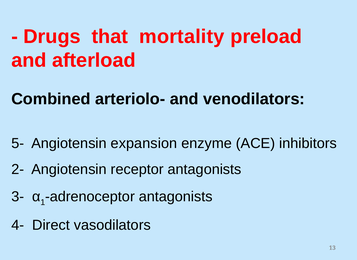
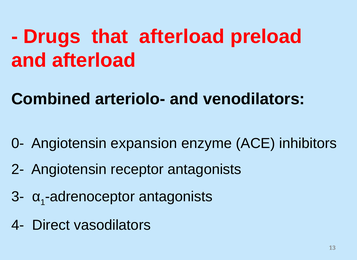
that mortality: mortality -> afterload (182, 37)
5-: 5- -> 0- (18, 143)
